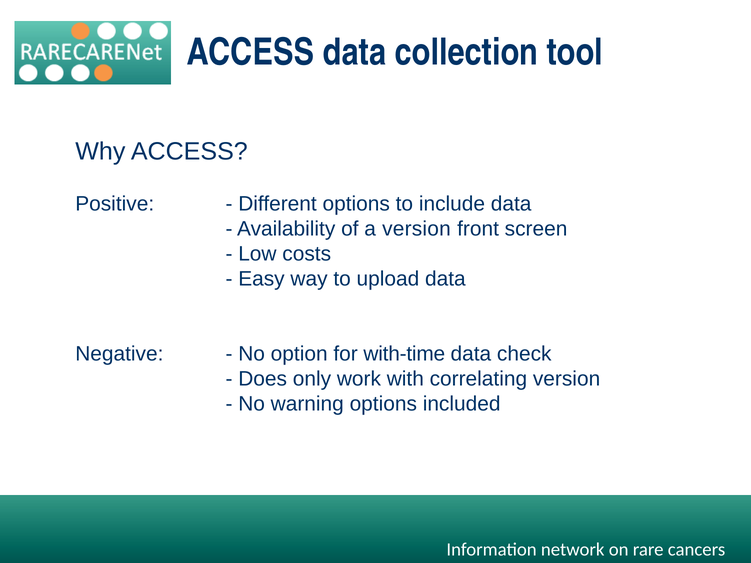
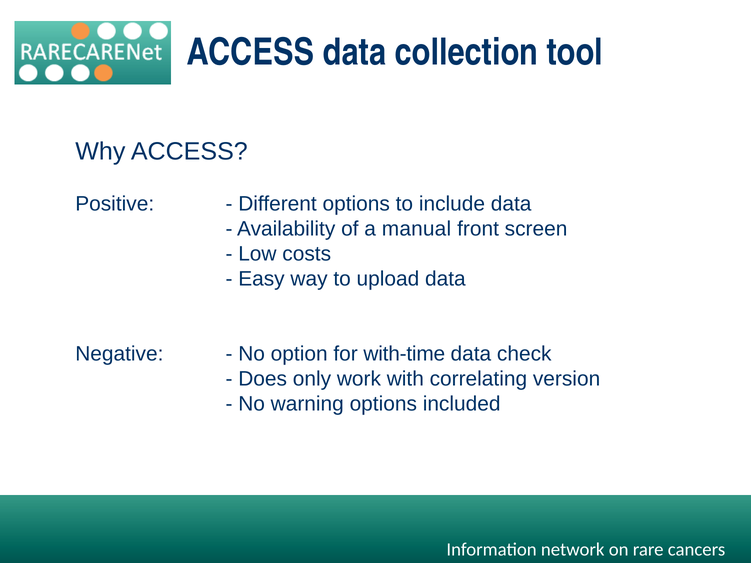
a version: version -> manual (416, 229)
